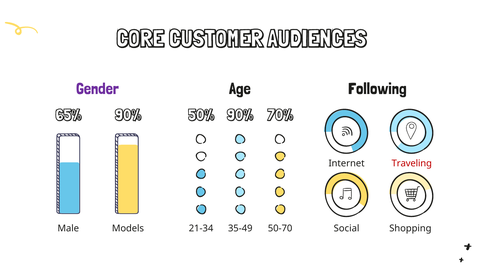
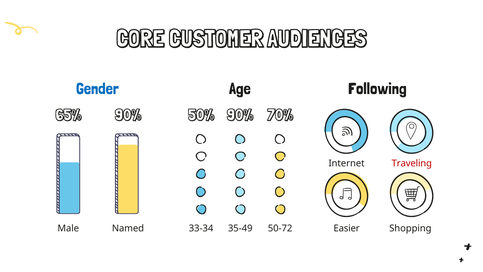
Gender colour: purple -> blue (97, 89)
Models: Models -> Named (128, 228)
21-34: 21-34 -> 33-34 (201, 228)
50-70: 50-70 -> 50-72 (280, 228)
Social: Social -> Easier (347, 228)
